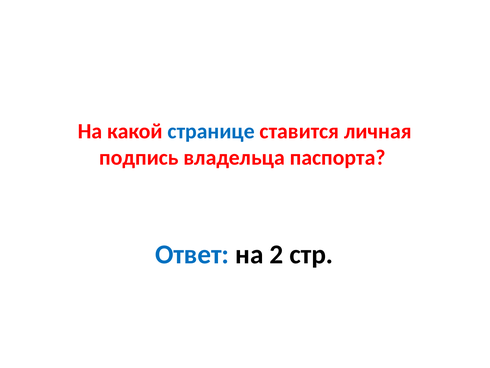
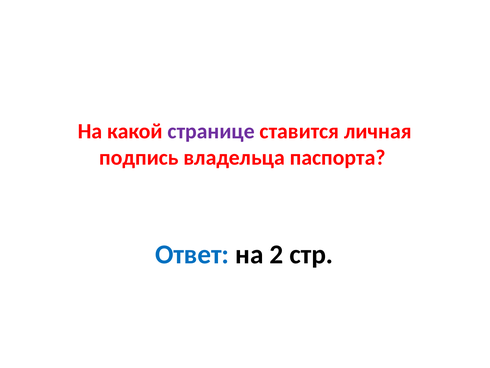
странице colour: blue -> purple (211, 131)
